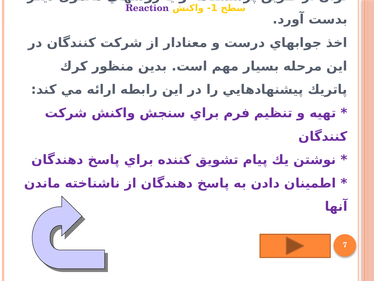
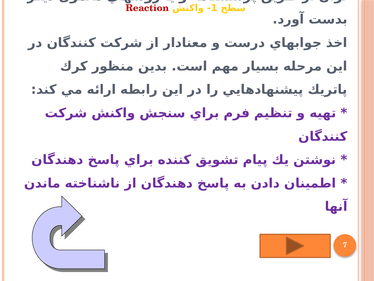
Reaction colour: purple -> red (147, 8)
